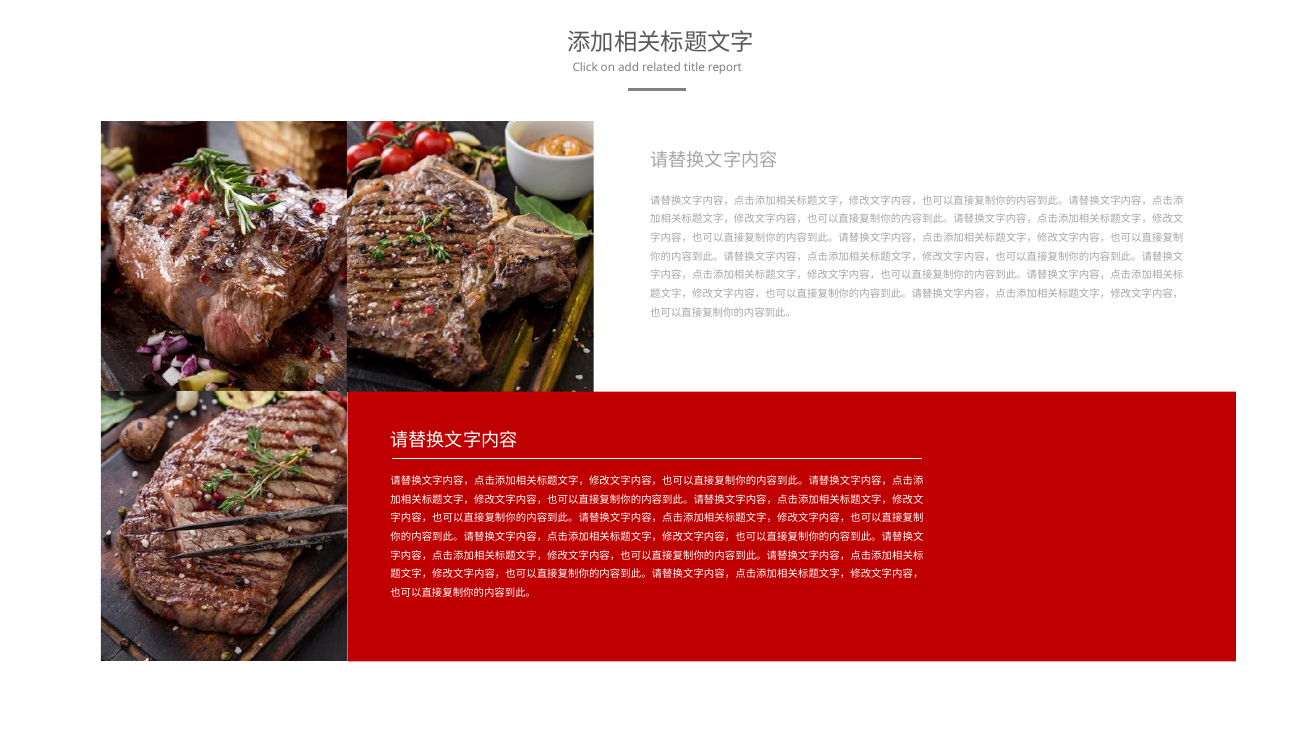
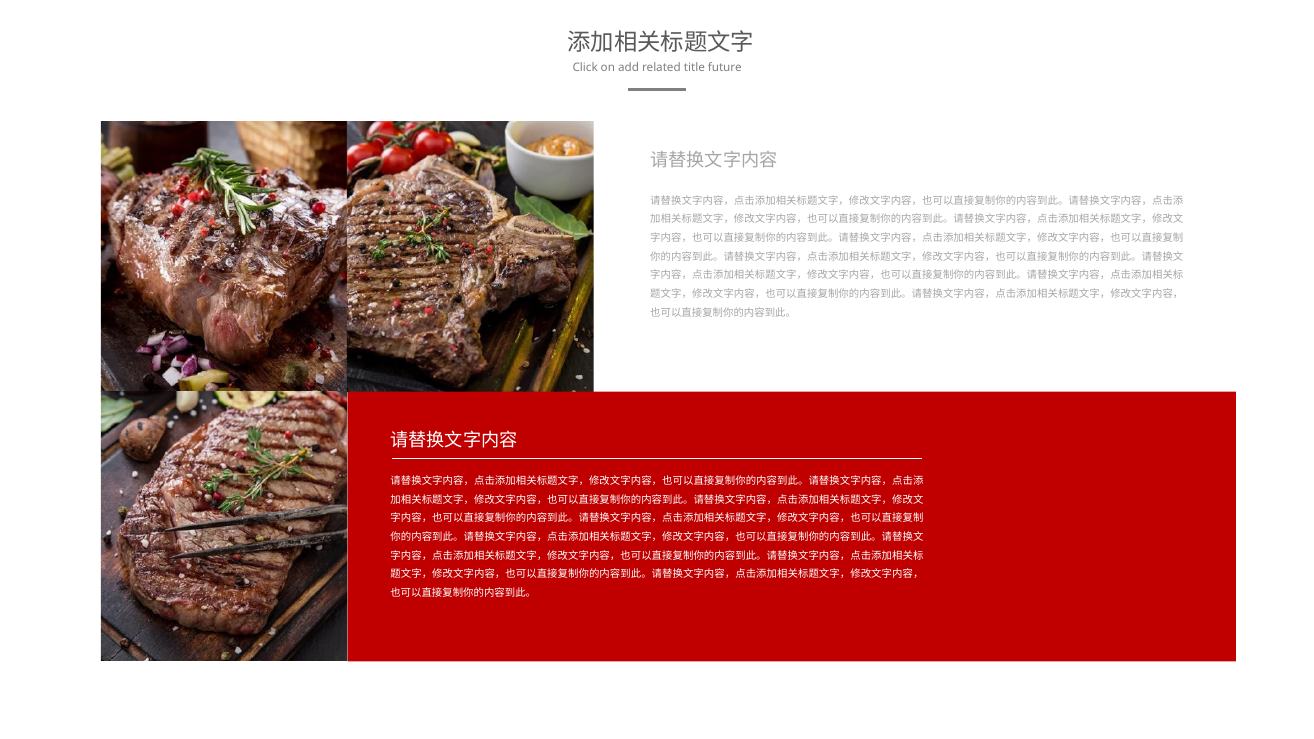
report: report -> future (725, 67)
